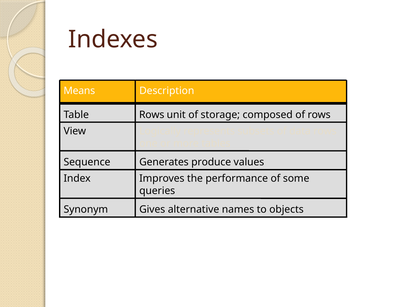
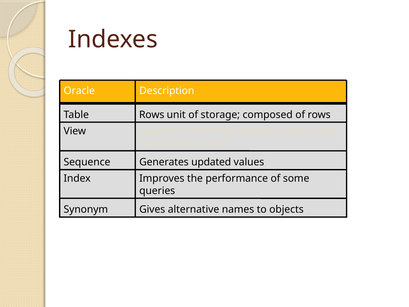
Means: Means -> Oracle (79, 91)
produce: produce -> updated (211, 162)
